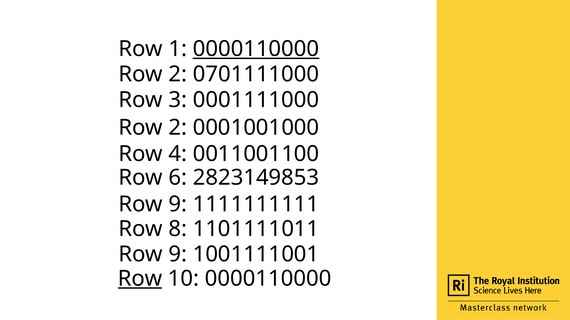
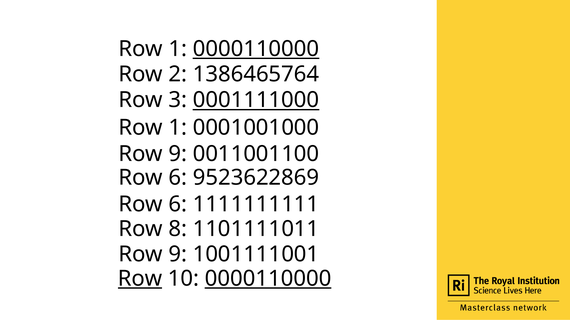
0701111000: 0701111000 -> 1386465764 (256, 74)
0001111000 underline: none -> present (256, 100)
2: 2 -> 1 (178, 128)
4: 4 -> 9 (178, 154)
2823149853: 2823149853 -> 9523622869 (256, 178)
9: 9 -> 6 (178, 205)
0000110000 underline: none -> present (268, 279)
